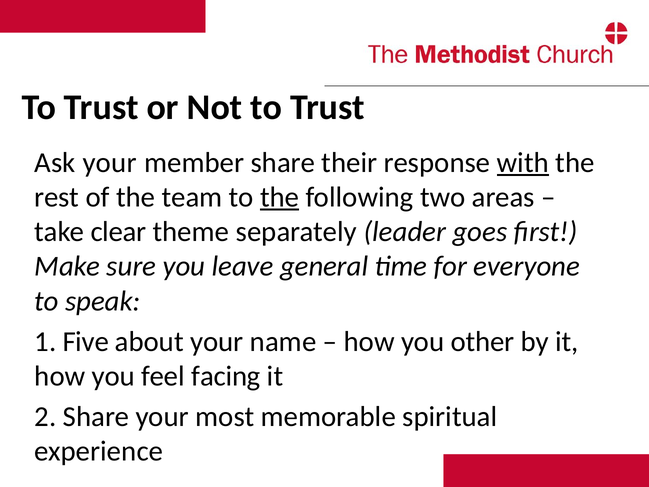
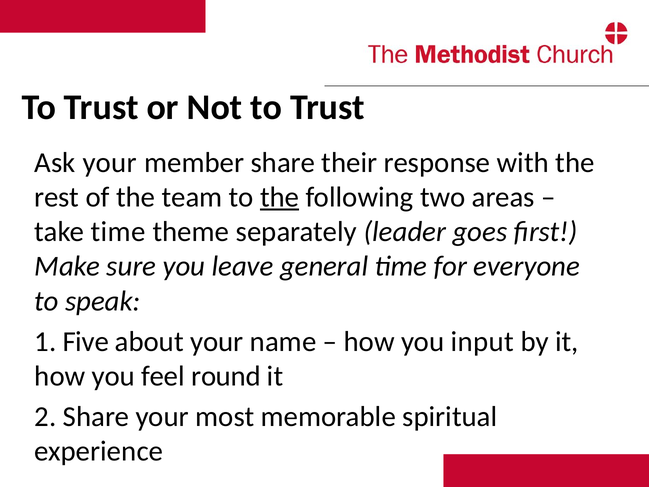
with underline: present -> none (523, 162)
take clear: clear -> time (118, 232)
other: other -> input (482, 341)
facing: facing -> round (226, 376)
